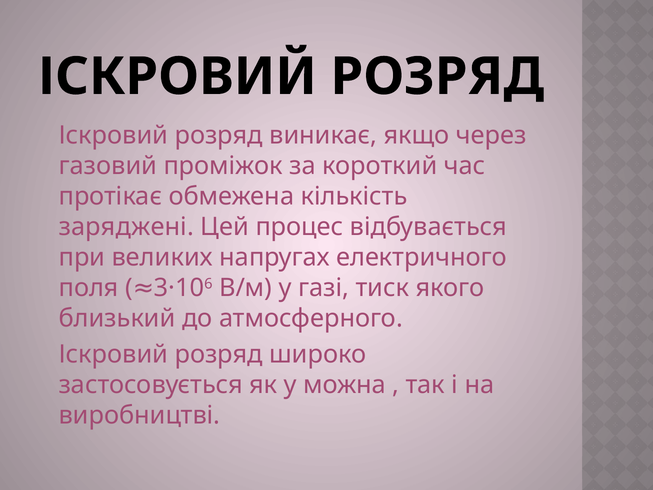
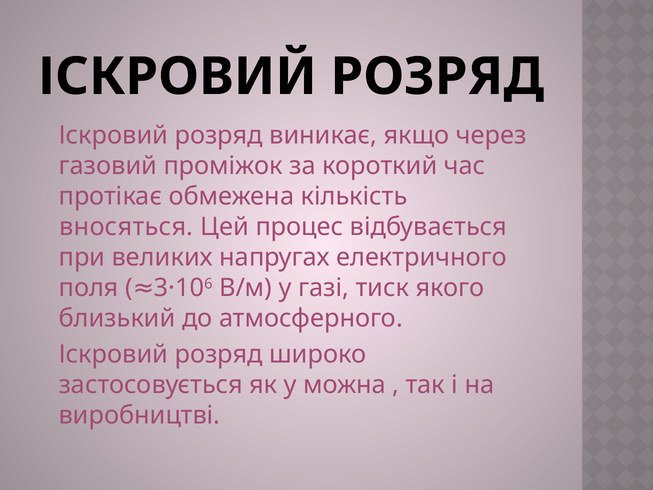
заряджені: заряджені -> вносяться (126, 227)
